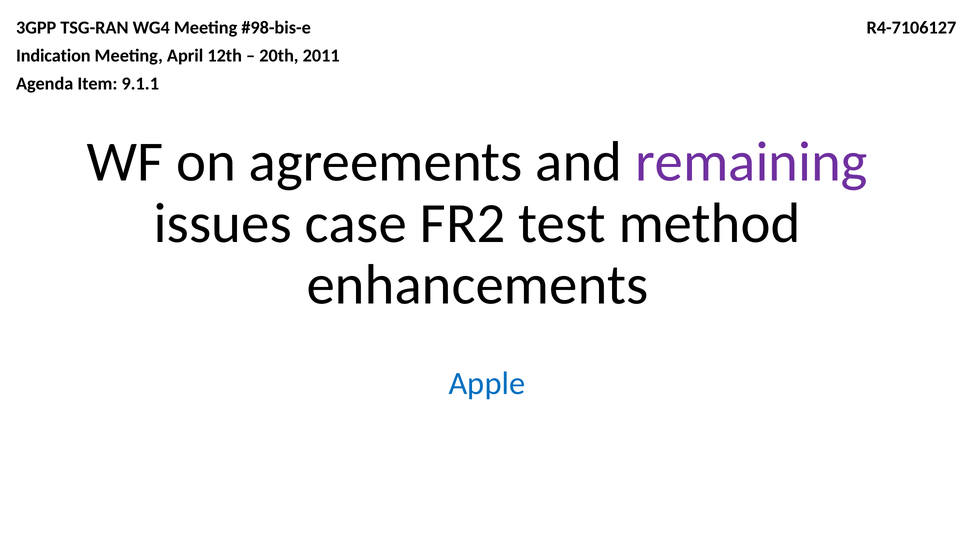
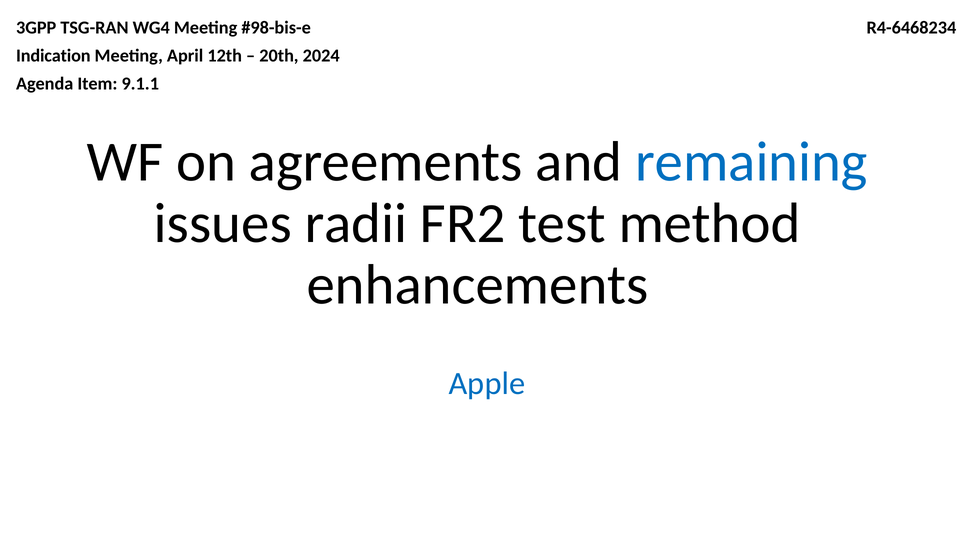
R4-7106127: R4-7106127 -> R4-6468234 (911, 28)
2011: 2011 -> 2024 (321, 56)
remaining colour: purple -> blue (751, 162)
case: case -> radii (356, 224)
